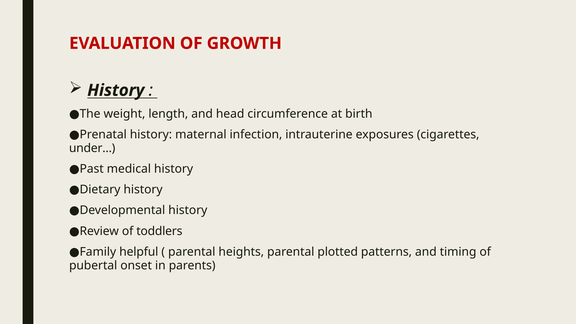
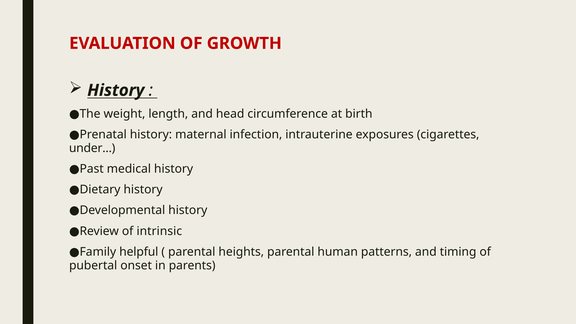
toddlers: toddlers -> intrinsic (159, 231)
plotted: plotted -> human (338, 252)
